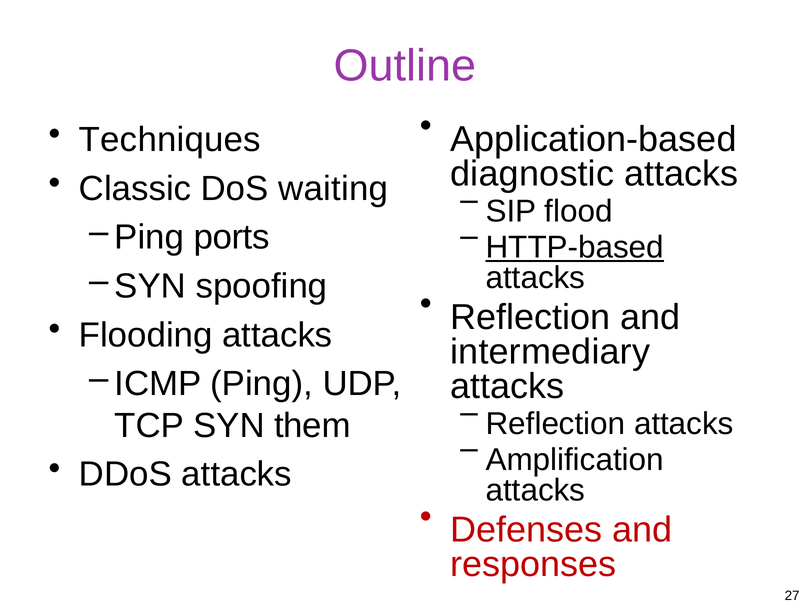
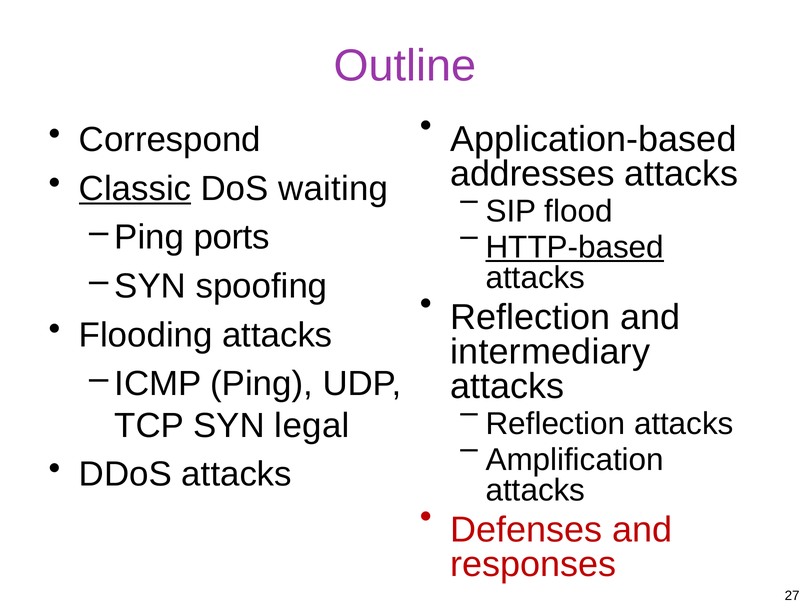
Techniques: Techniques -> Correspond (170, 140)
diagnostic: diagnostic -> addresses (532, 174)
Classic underline: none -> present (135, 188)
them: them -> legal (312, 425)
